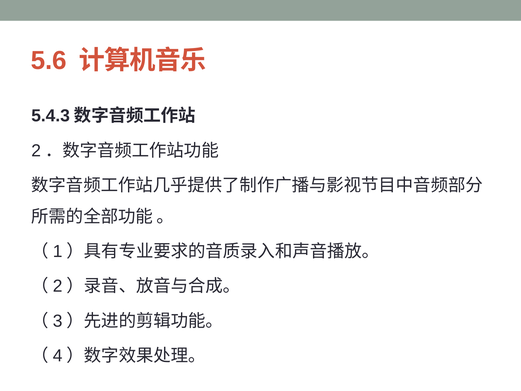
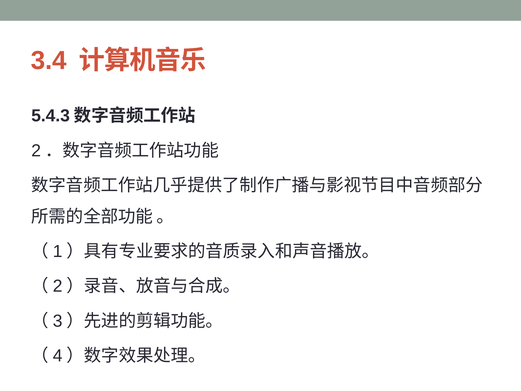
5.6: 5.6 -> 3.4 (49, 60)
